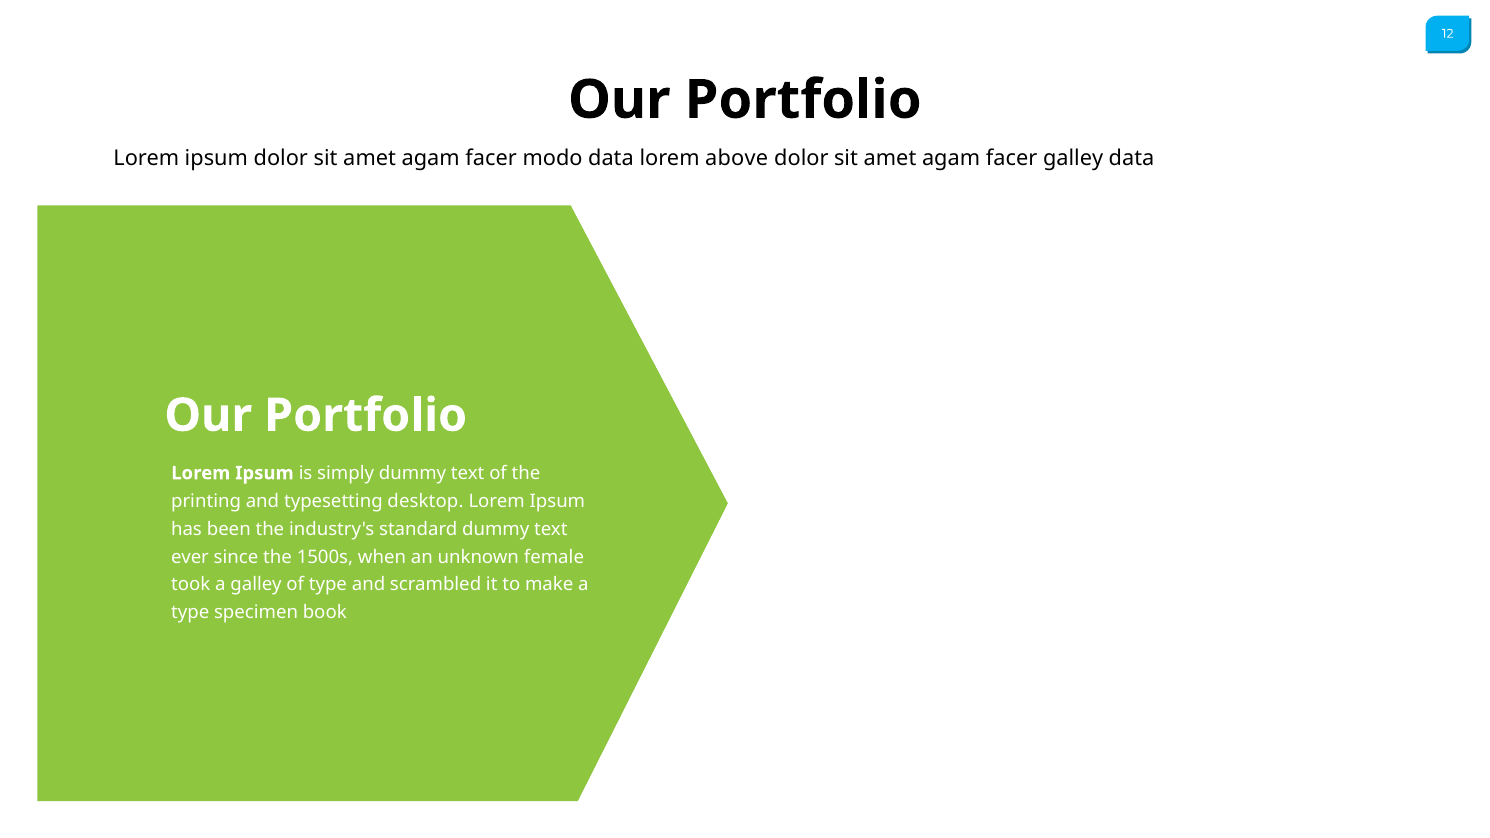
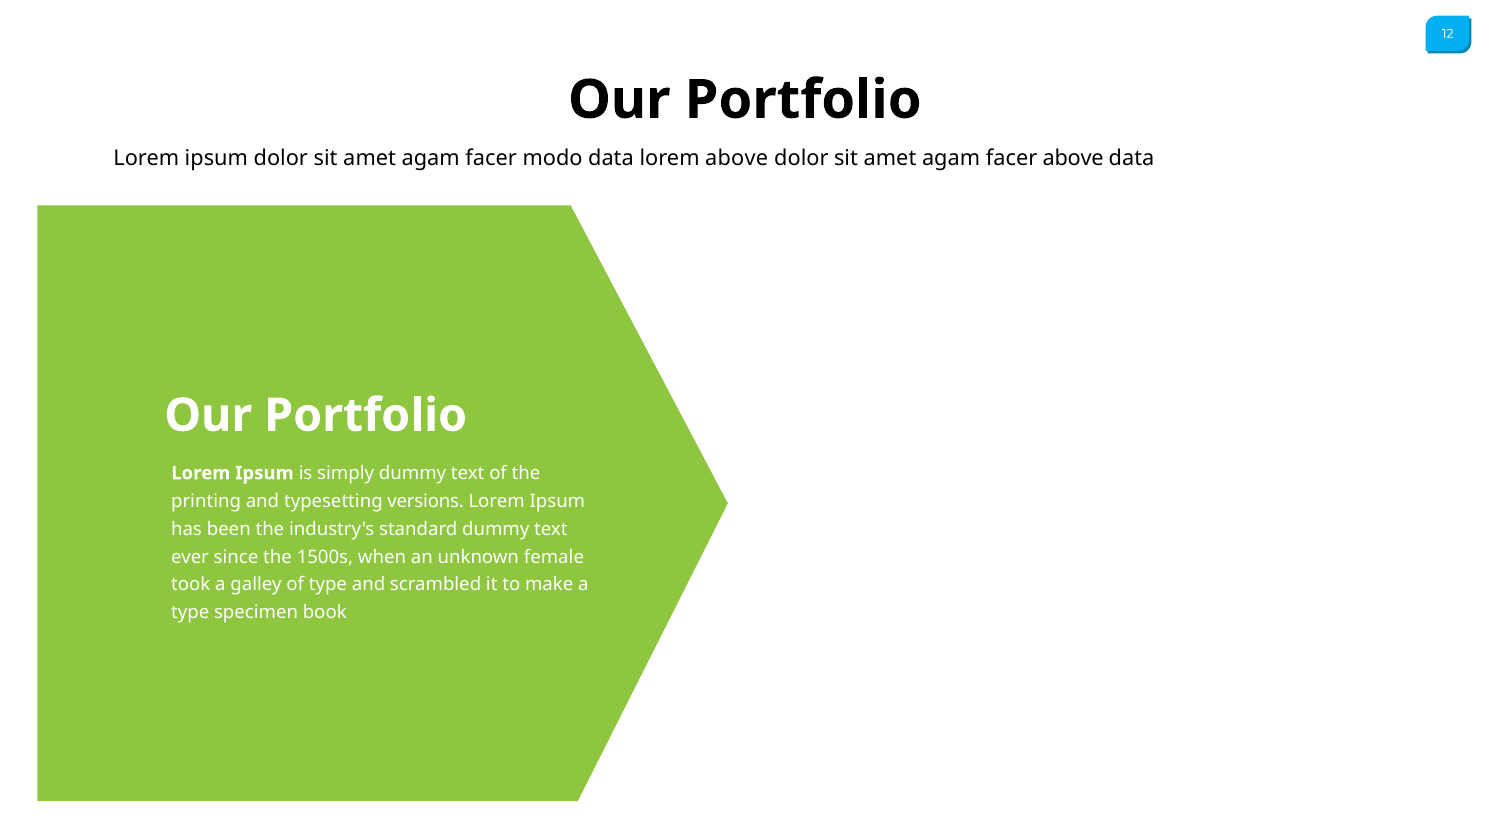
facer galley: galley -> above (1073, 159)
desktop: desktop -> versions (426, 501)
